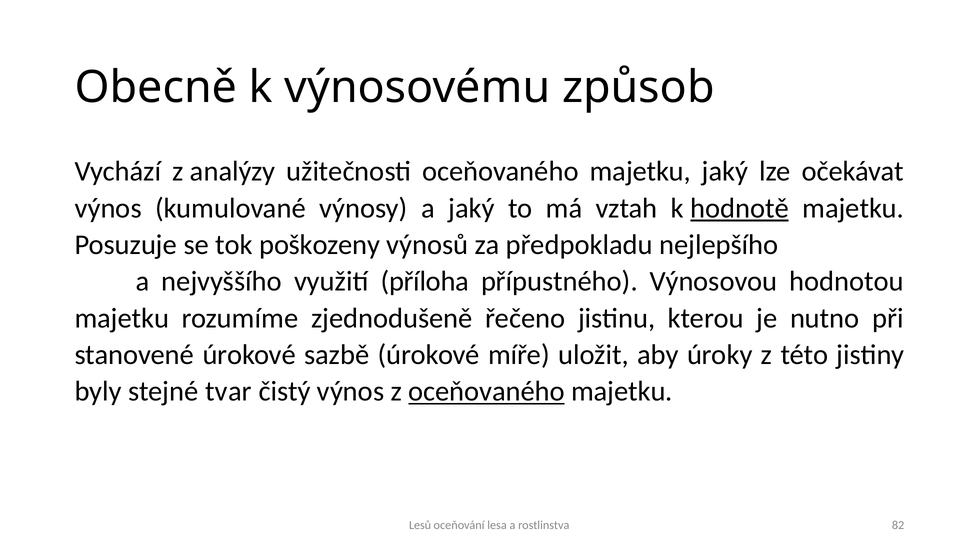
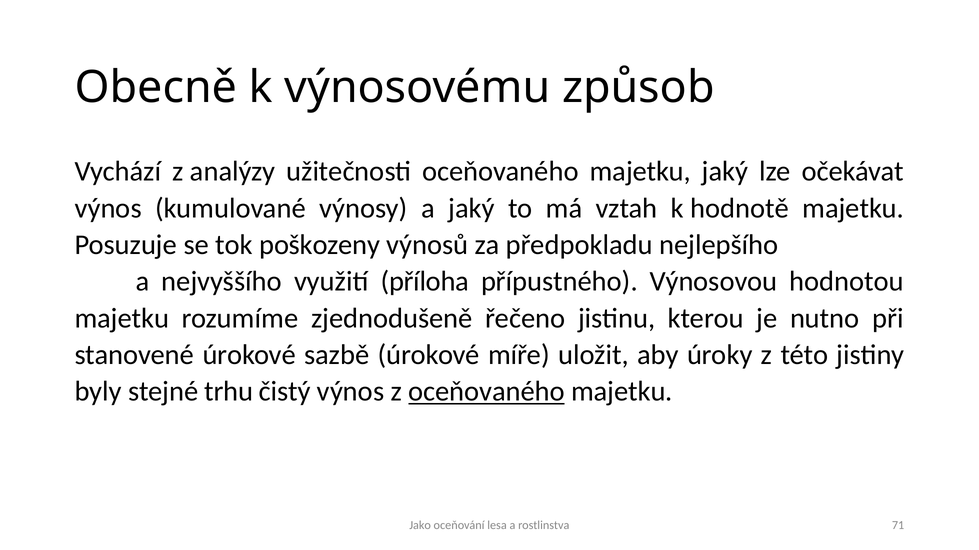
hodnotě underline: present -> none (740, 208)
tvar: tvar -> trhu (229, 392)
Lesů: Lesů -> Jako (420, 526)
82: 82 -> 71 (898, 526)
